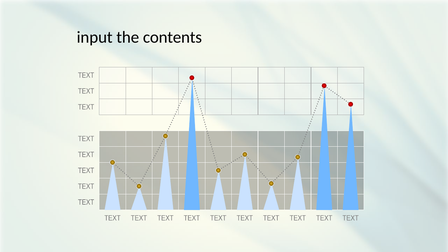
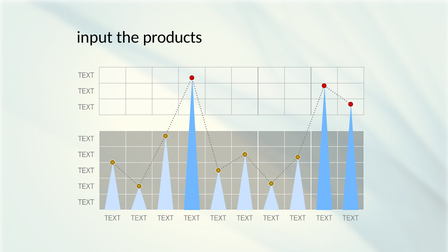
contents: contents -> products (172, 37)
